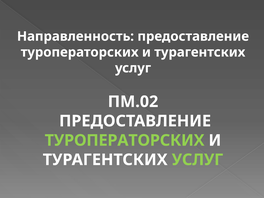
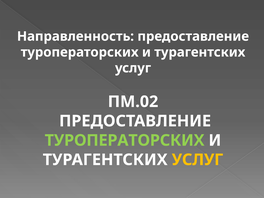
УСЛУГ colour: light green -> yellow (198, 160)
